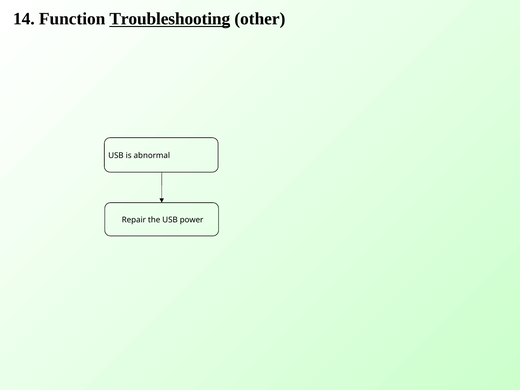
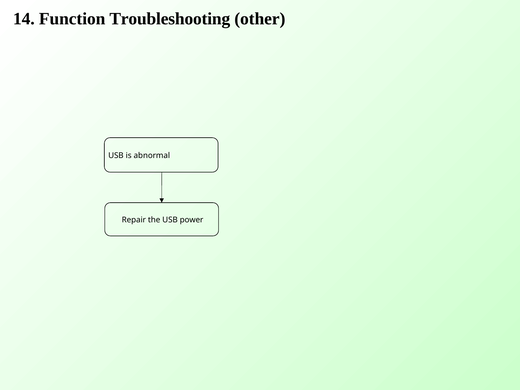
Troubleshooting underline: present -> none (170, 19)
